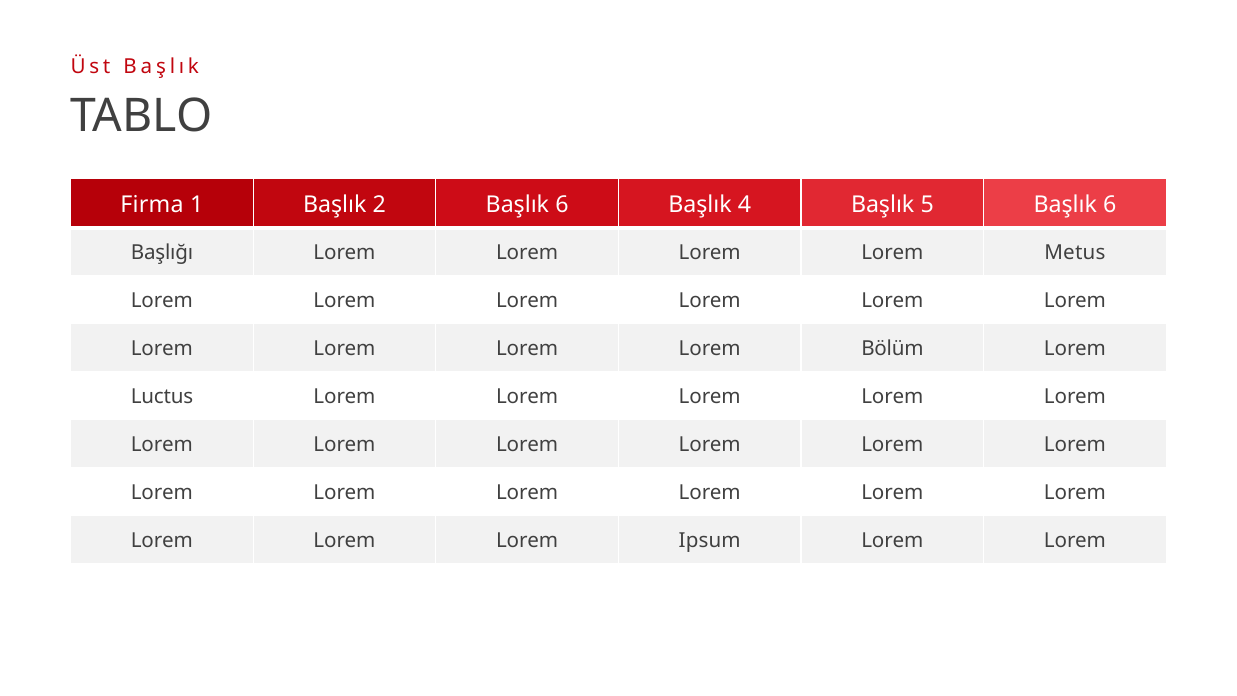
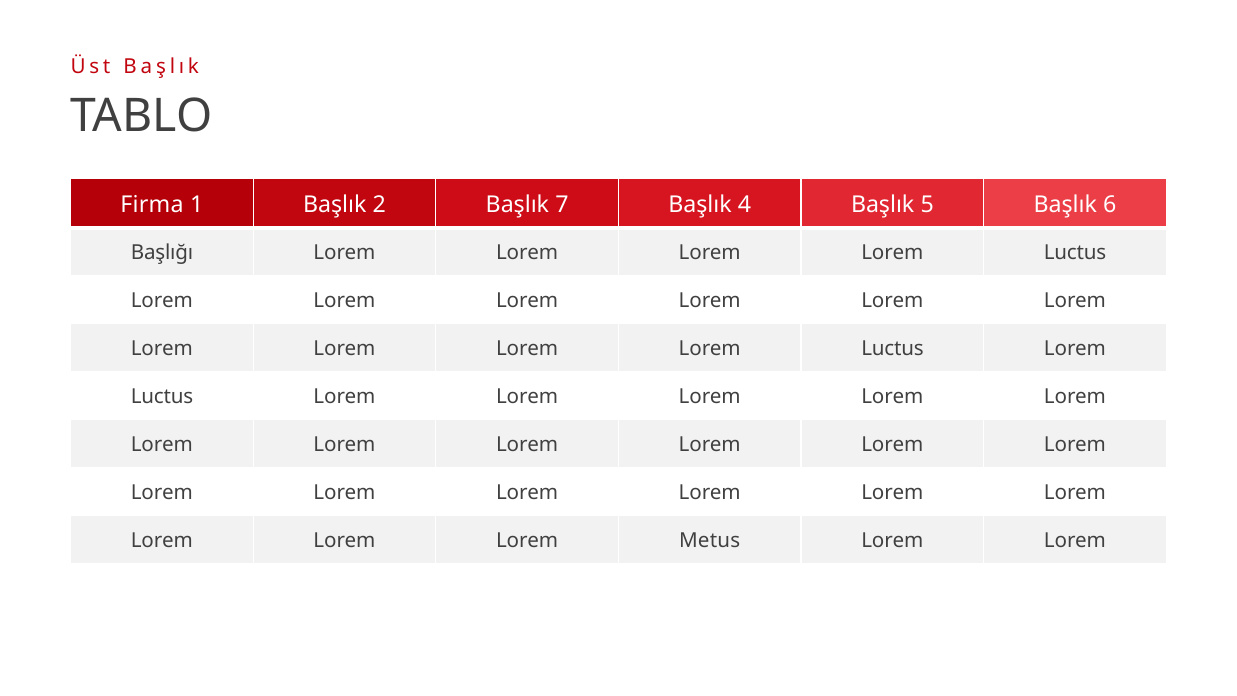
2 Başlık 6: 6 -> 7 (562, 204)
Metus: Metus -> Luctus (1075, 253)
Bölüm: Bölüm -> Luctus (892, 349)
Ipsum: Ipsum -> Metus (710, 540)
